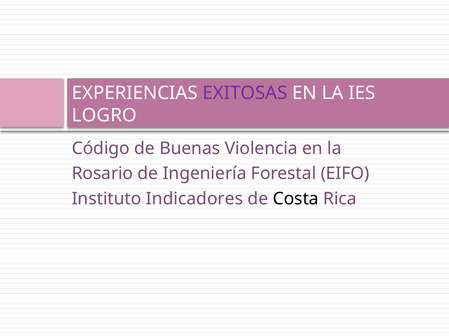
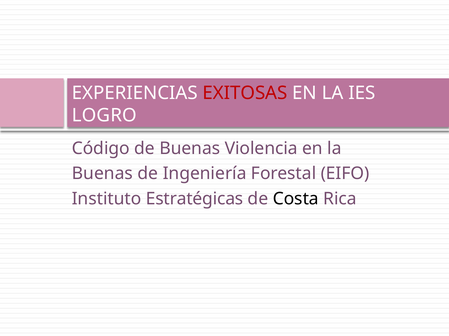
EXITOSAS colour: purple -> red (245, 93)
Rosario: Rosario -> Buenas (102, 174)
Indicadores: Indicadores -> Estratégicas (195, 199)
